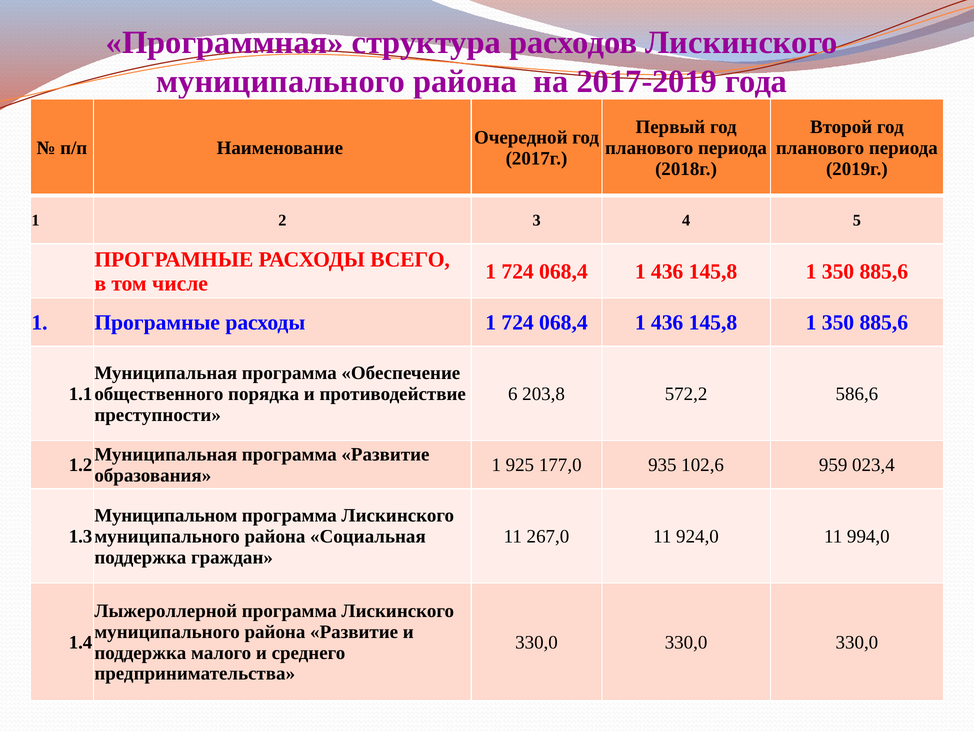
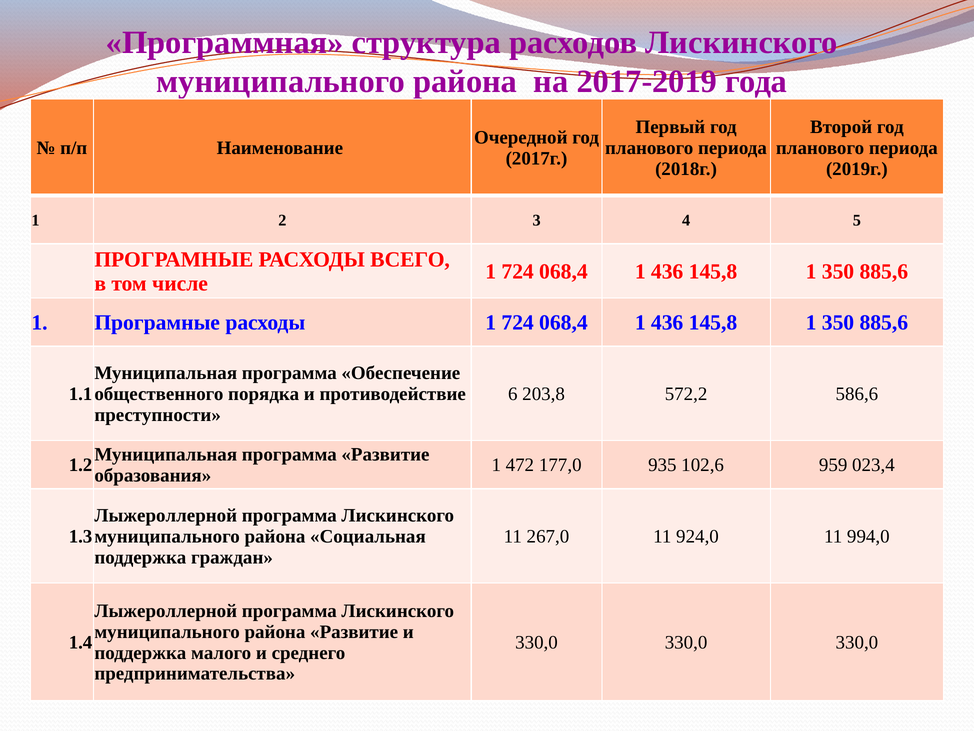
925: 925 -> 472 (520, 465)
Муниципальном: Муниципальном -> Лыжероллерной (166, 515)
